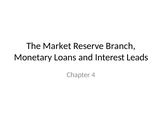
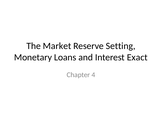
Branch: Branch -> Setting (121, 46)
Leads: Leads -> Exact (137, 57)
